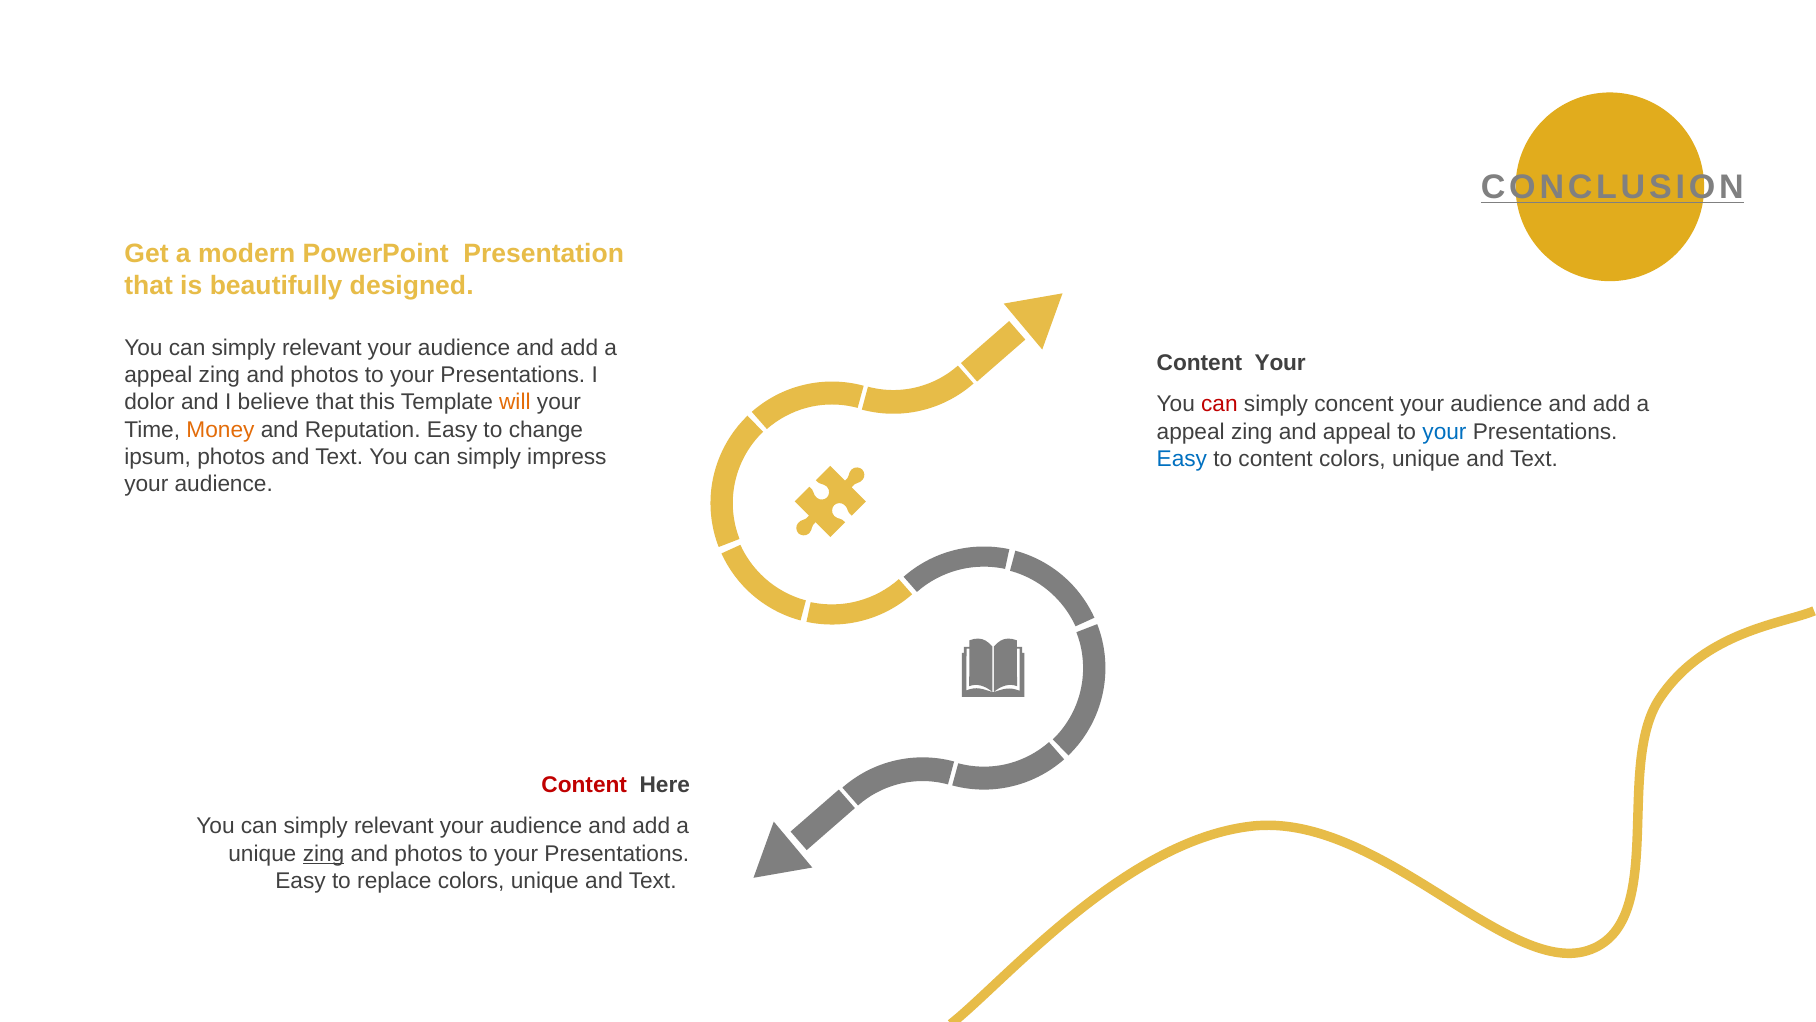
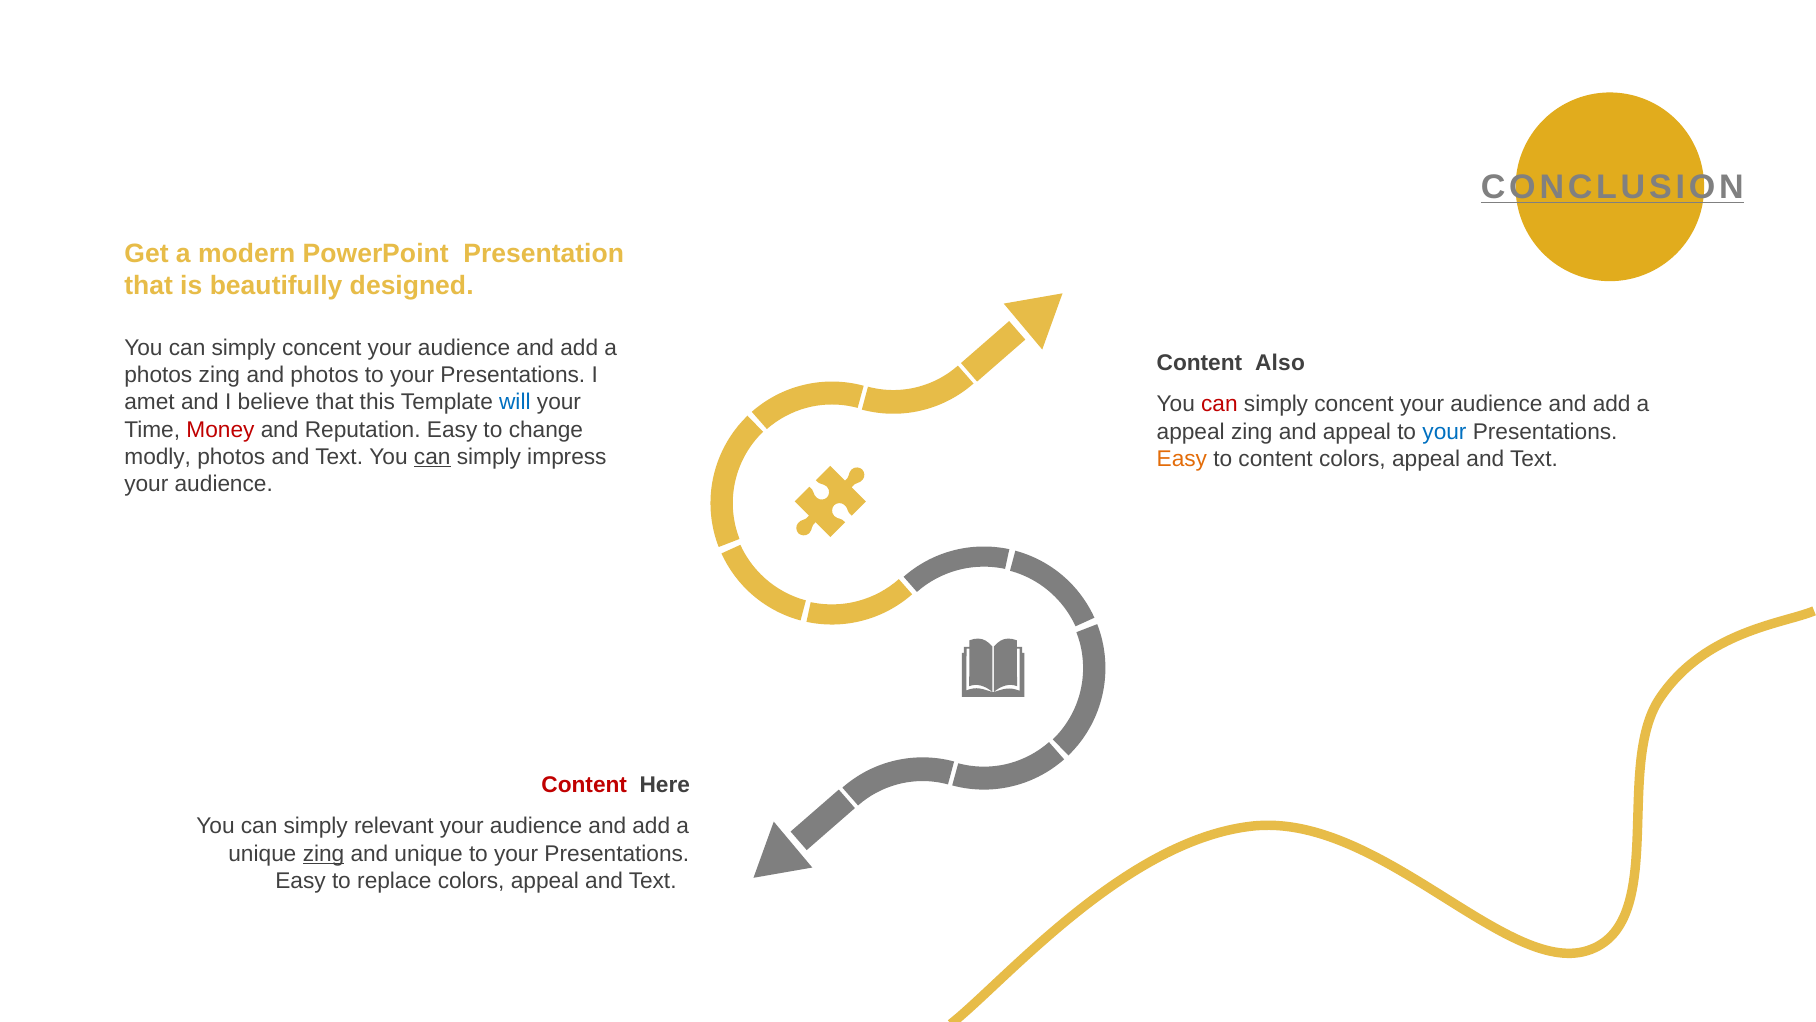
relevant: relevant -> concent (322, 348)
Content Your: Your -> Also (1280, 363)
appeal: appeal -> photos (158, 375)
dolor: dolor -> amet (150, 402)
will colour: orange -> blue (515, 402)
Money colour: orange -> red (220, 429)
ipsum: ipsum -> modly (158, 457)
can underline: none -> present (432, 457)
Easy colour: blue -> orange (1182, 459)
unique: unique -> appeal (1426, 459)
photos: photos -> unique (429, 853)
unique: unique -> appeal (545, 880)
